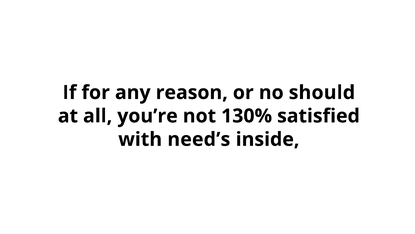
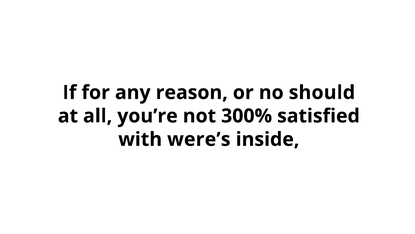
130%: 130% -> 300% (247, 116)
need’s: need’s -> were’s (199, 139)
